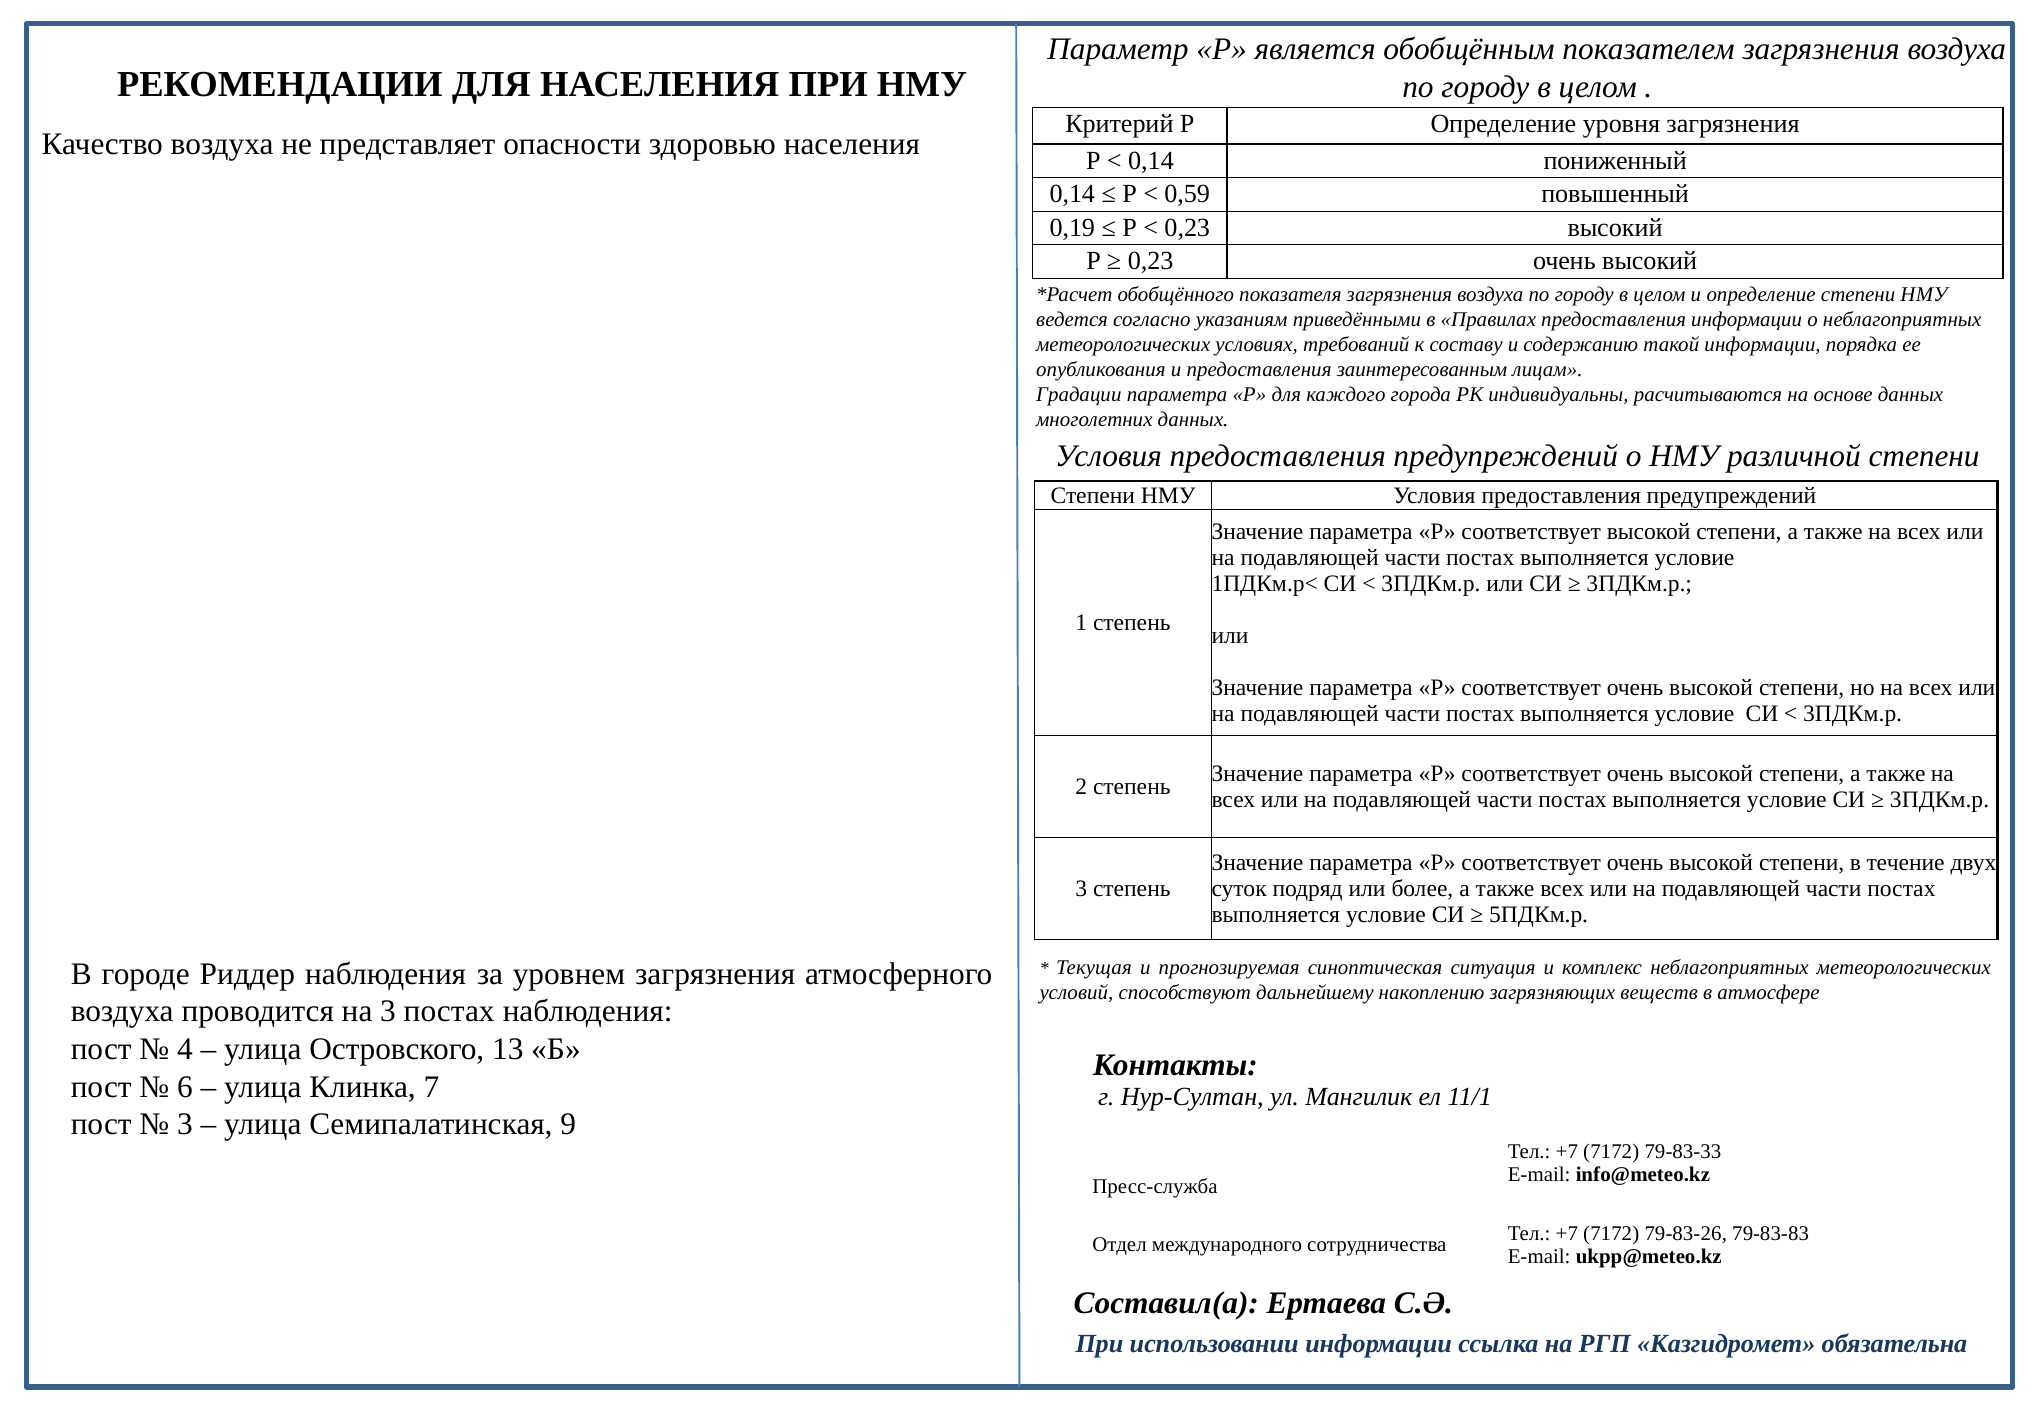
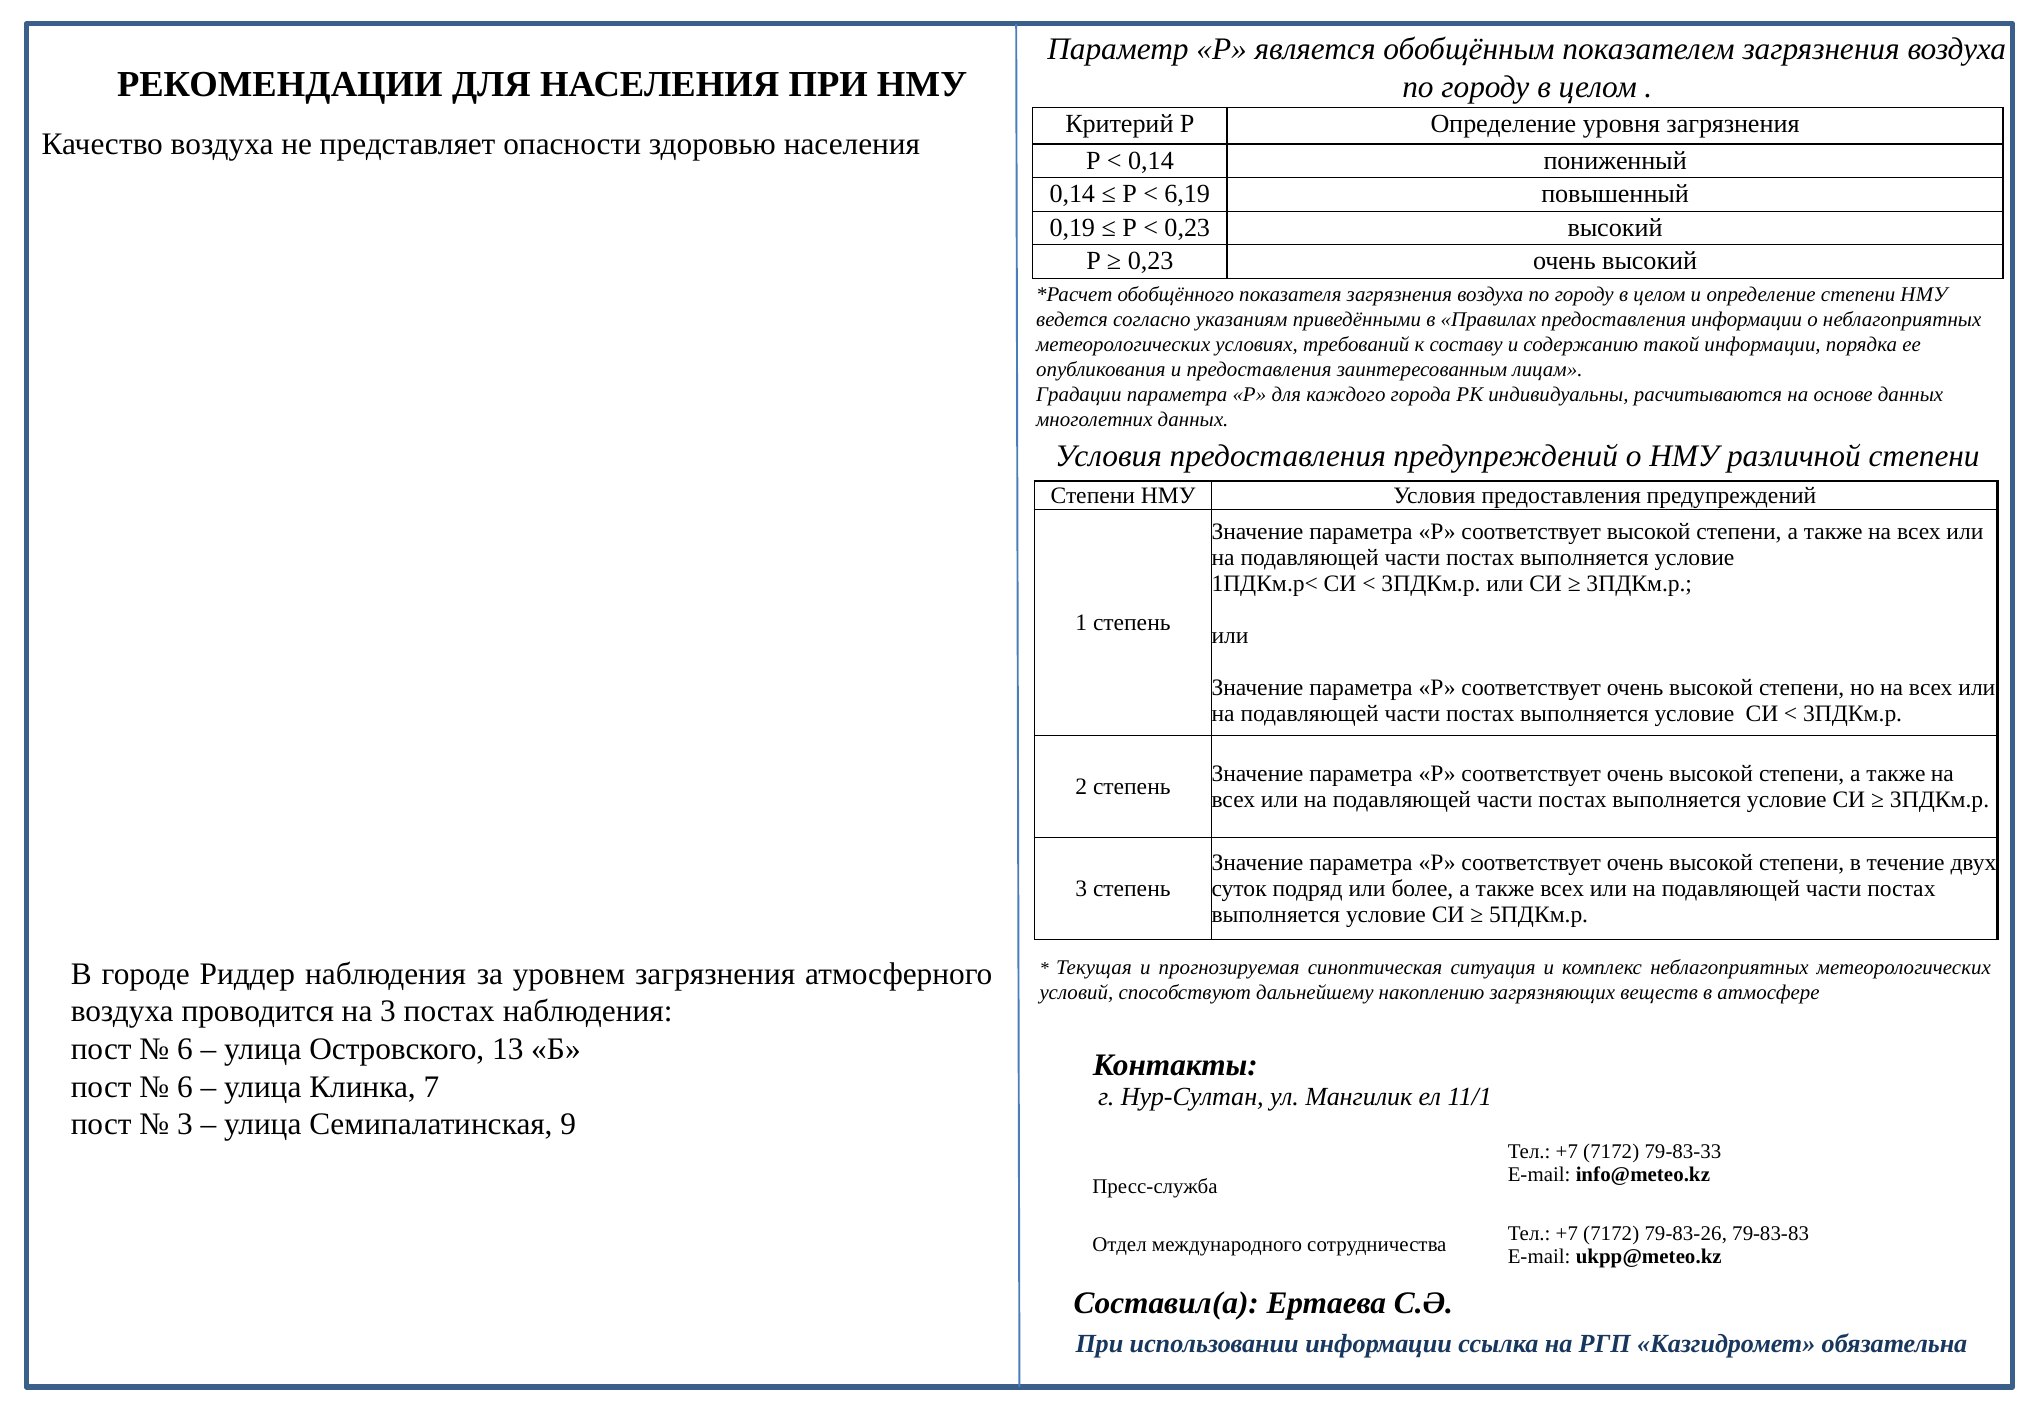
0,59: 0,59 -> 6,19 (1187, 194)
4: 4 -> 6 (185, 1050)
